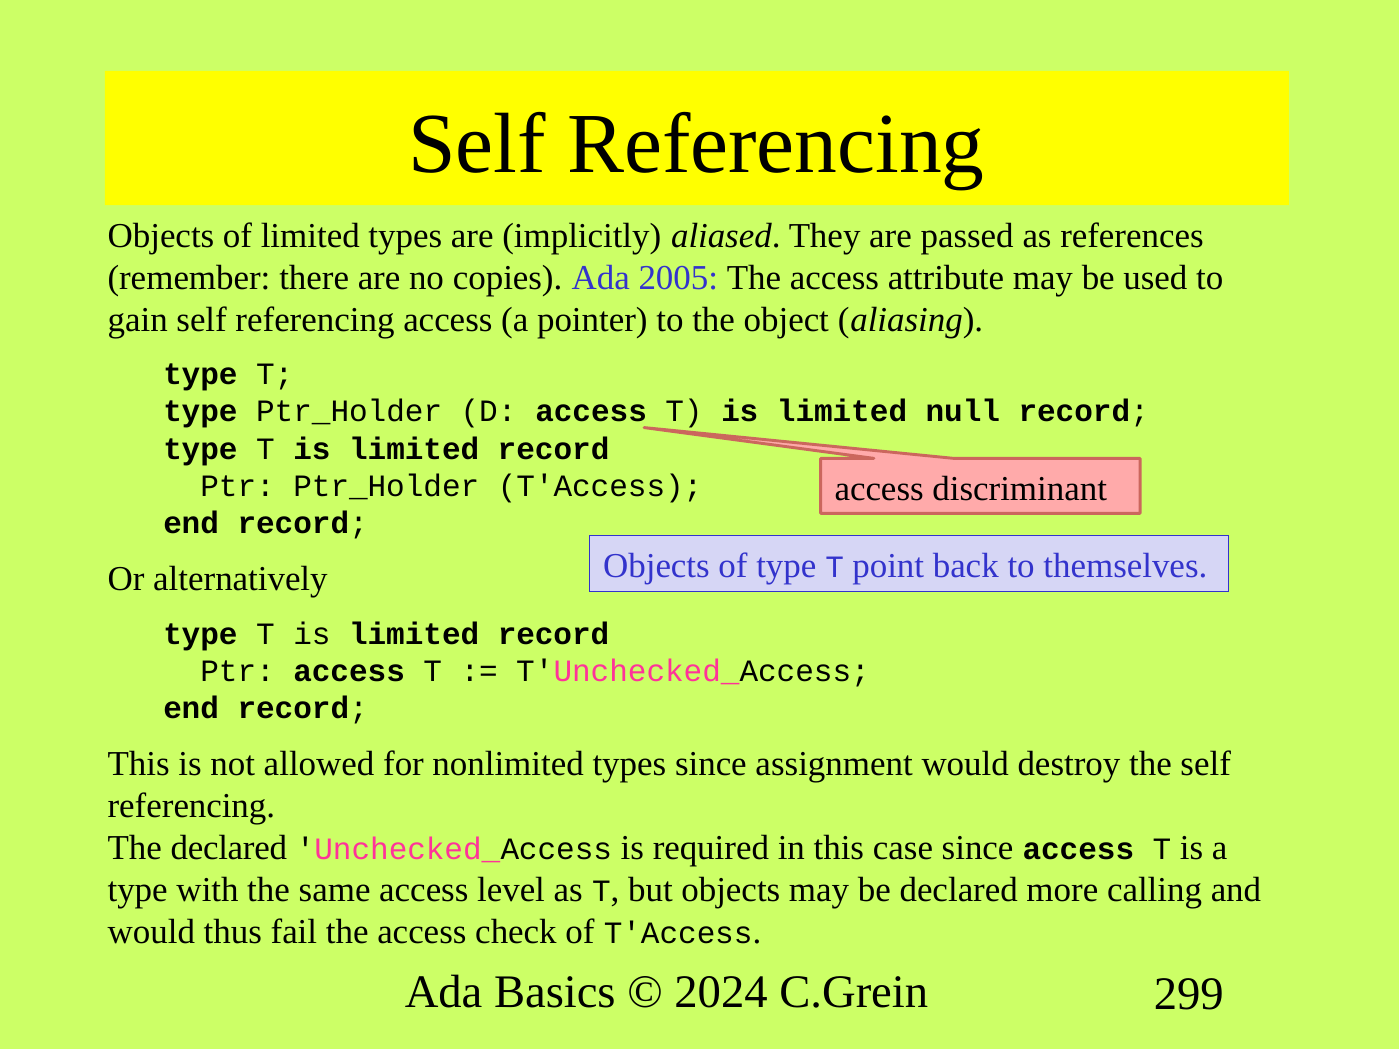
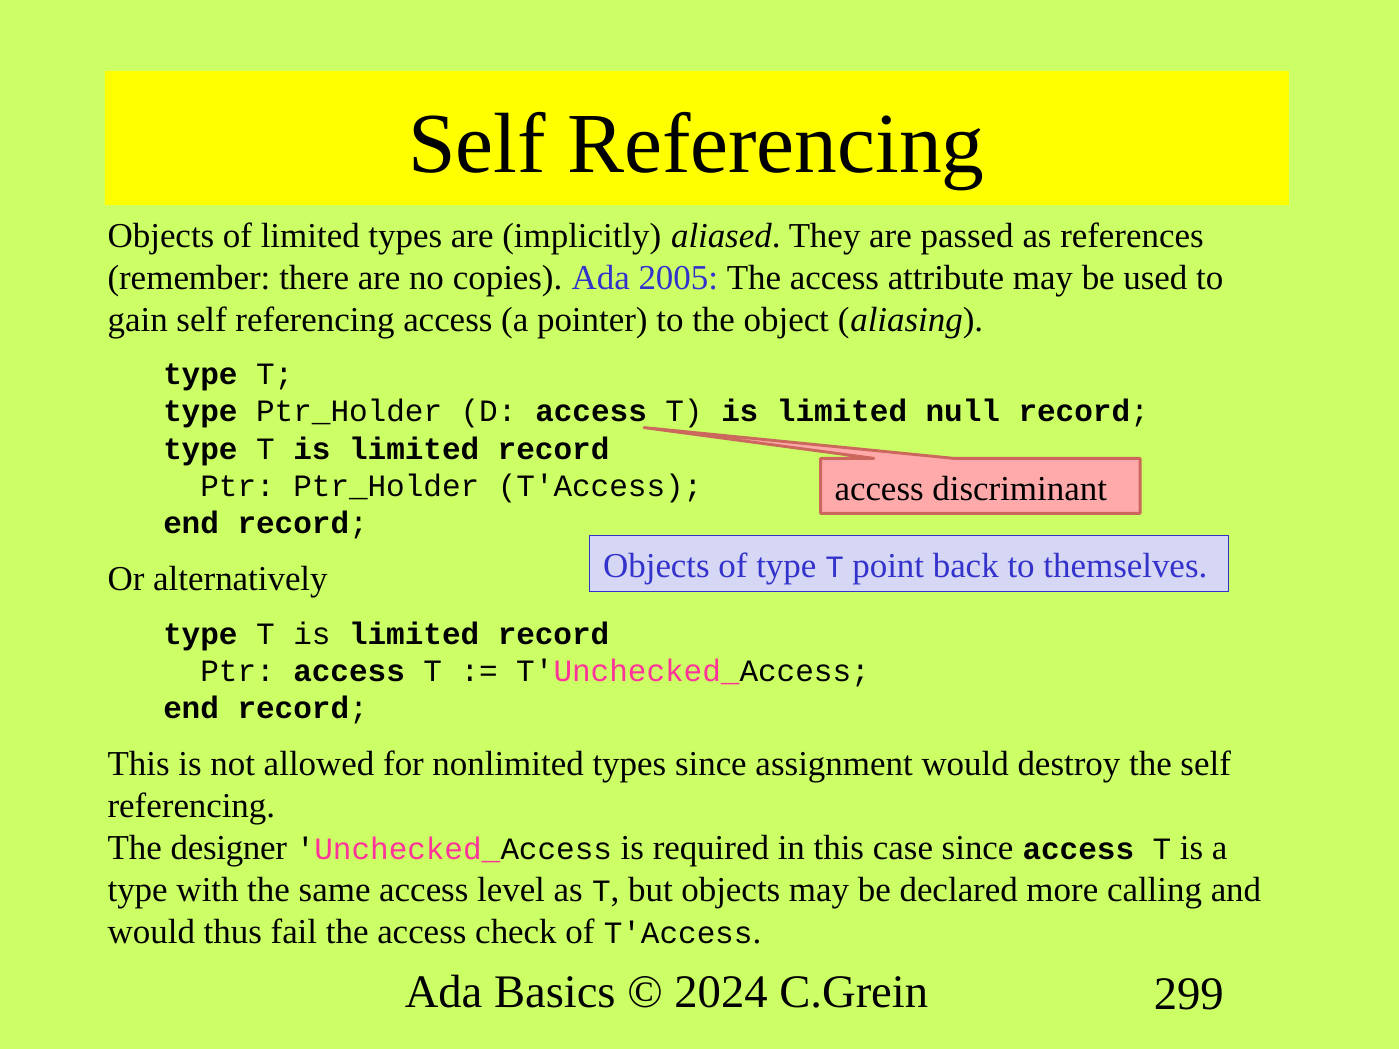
The declared: declared -> designer (229, 848)
